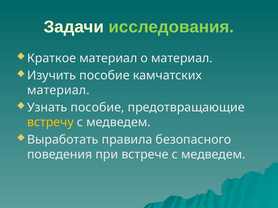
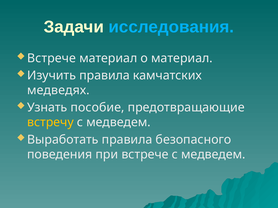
исследования colour: light green -> light blue (171, 27)
Краткое: Краткое -> Встрече (52, 58)
Изучить пособие: пособие -> правила (105, 76)
материал: материал -> медведях (58, 90)
